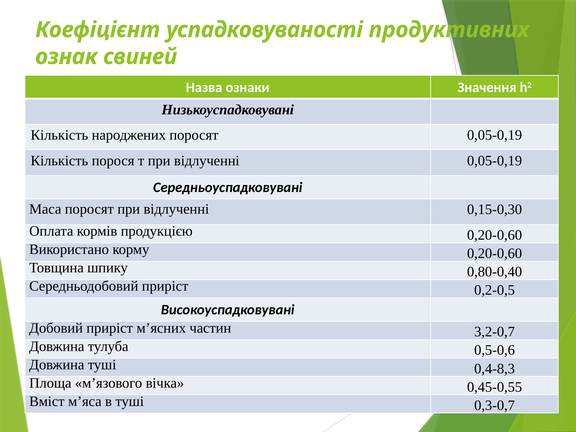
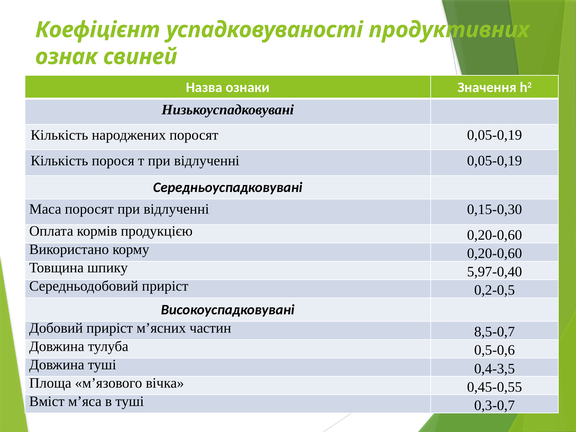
0,80-0,40: 0,80-0,40 -> 5,97-0,40 (495, 272)
3,2-0,7: 3,2-0,7 -> 8,5-0,7 (495, 332)
0,4-8,3: 0,4-8,3 -> 0,4-3,5 (495, 369)
